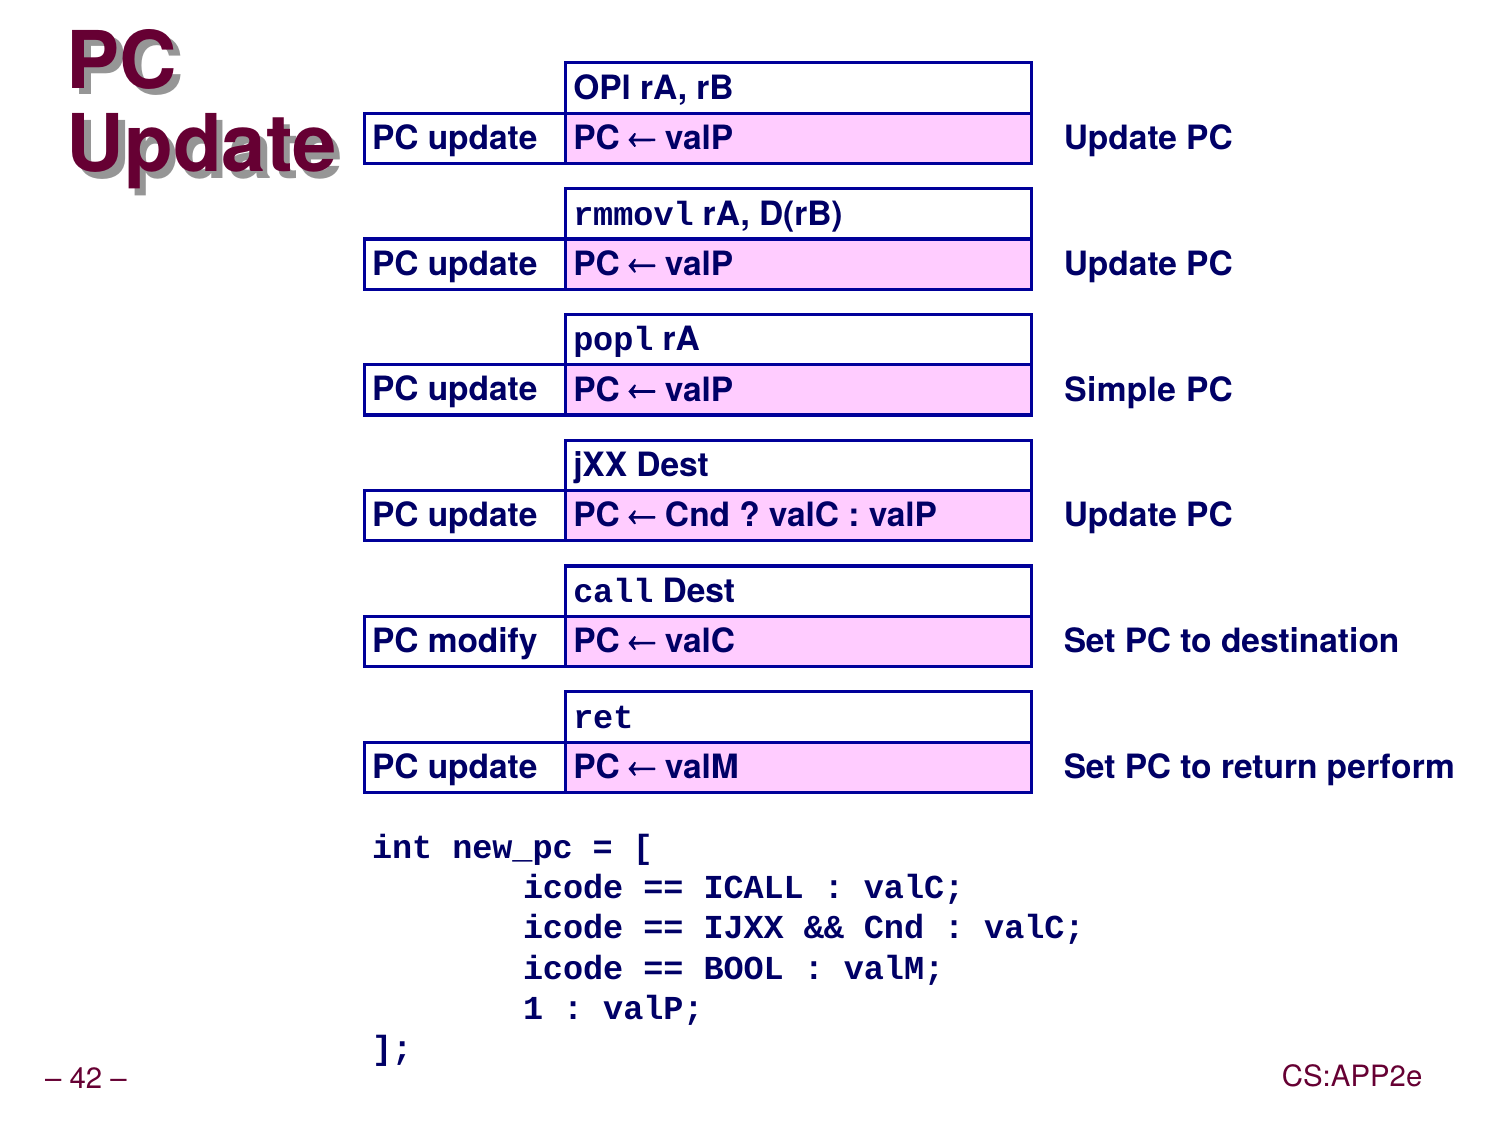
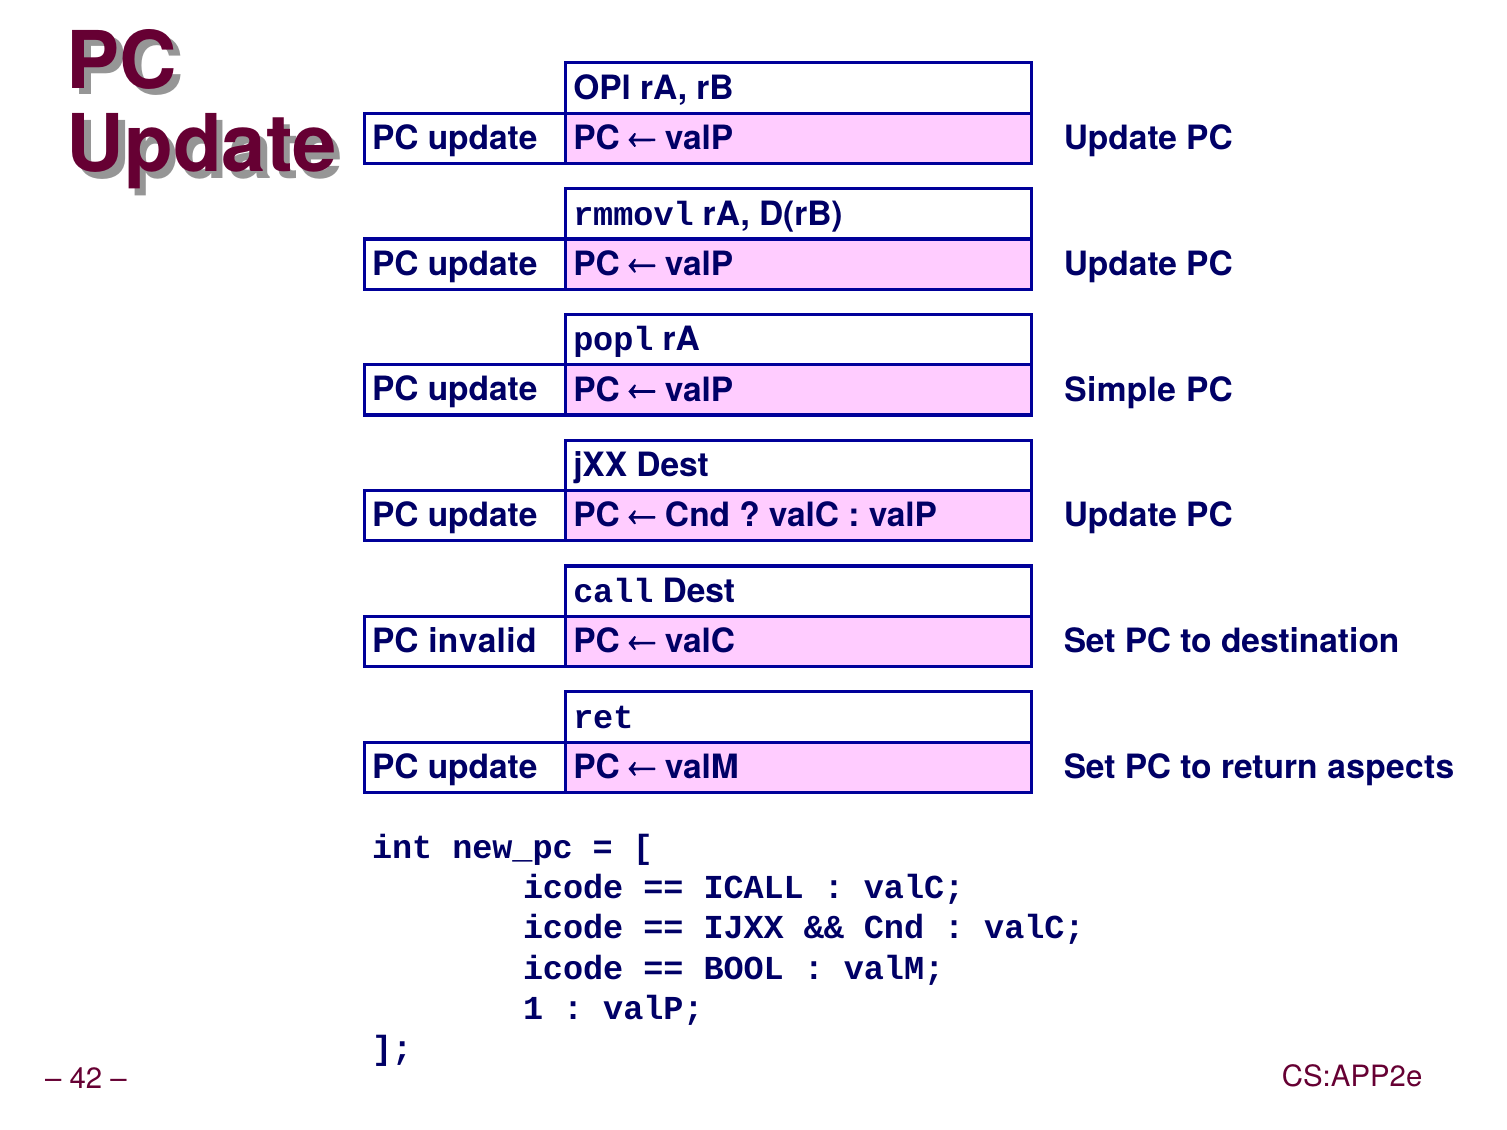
modify: modify -> invalid (482, 641)
perform: perform -> aspects (1391, 767)
